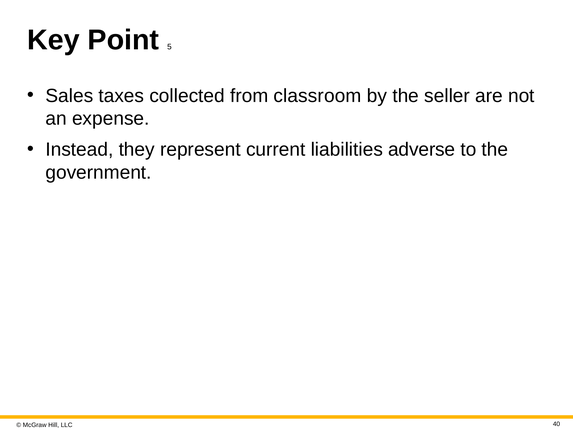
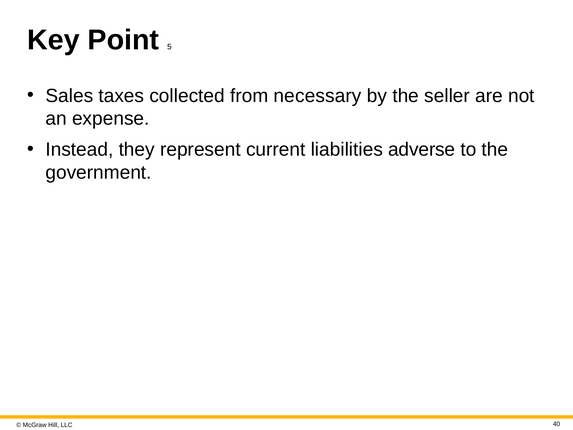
classroom: classroom -> necessary (318, 96)
